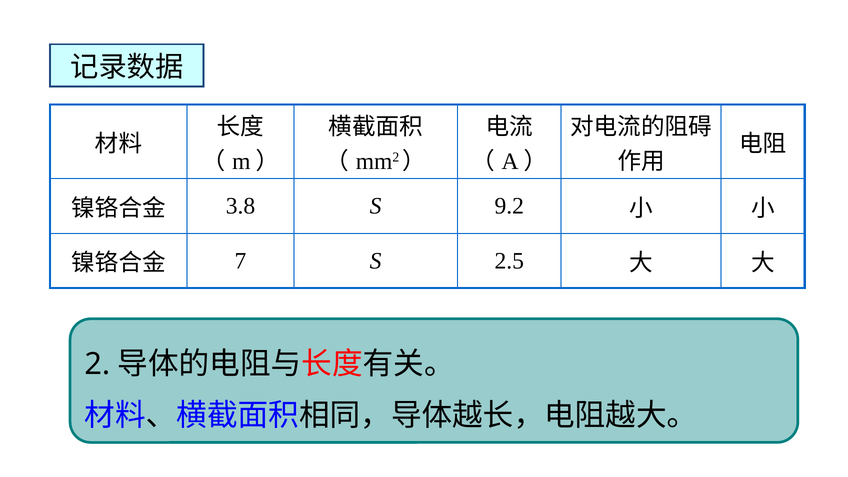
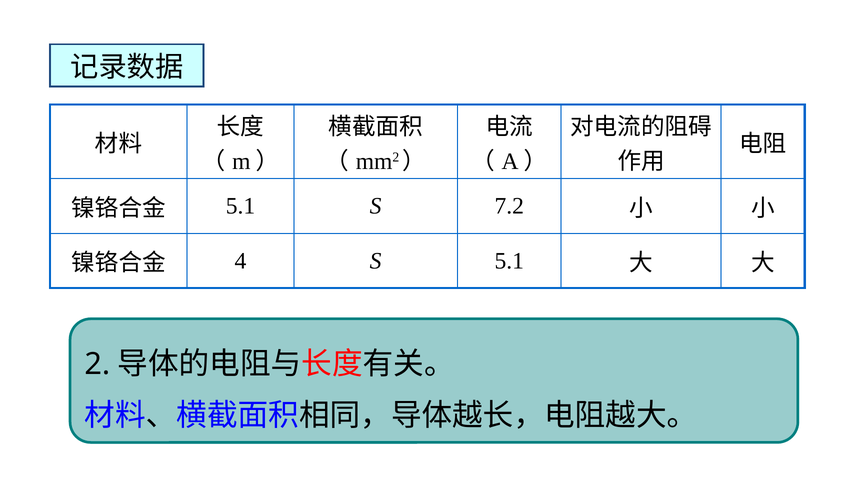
3.8: 3.8 -> 5.1 (240, 206)
9.2: 9.2 -> 7.2 (509, 206)
7: 7 -> 4 (240, 261)
S 2.5: 2.5 -> 5.1 (509, 261)
